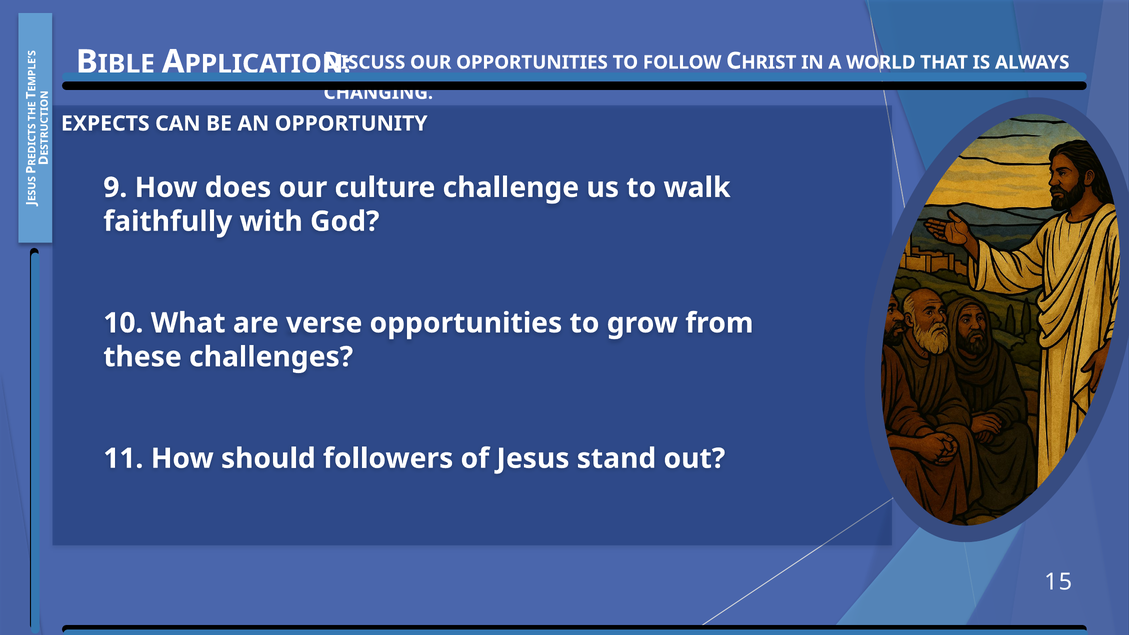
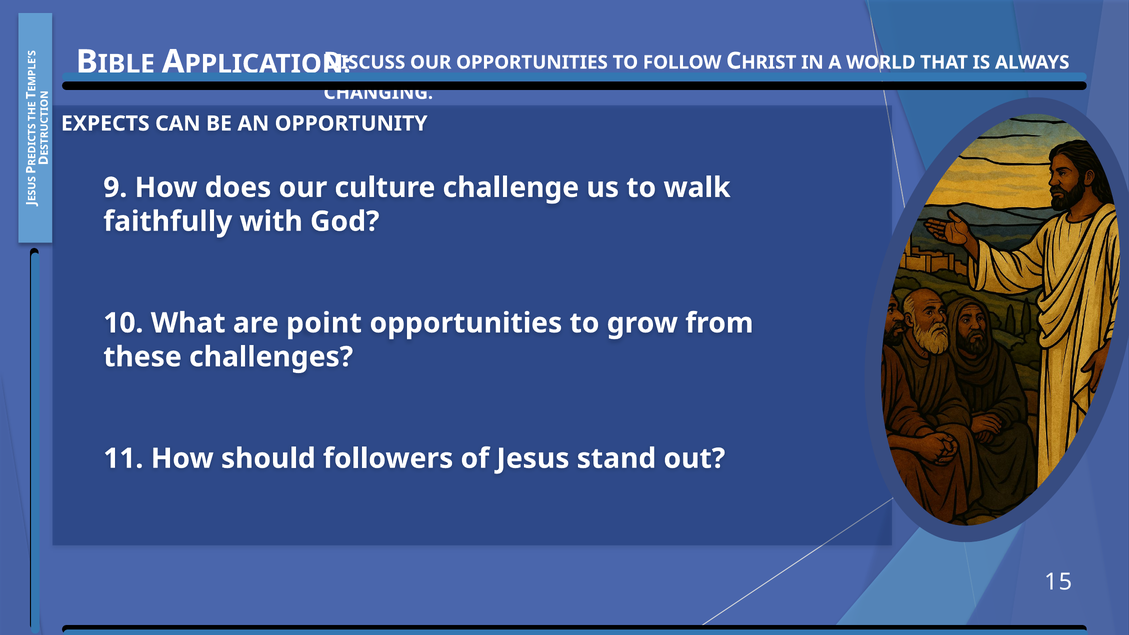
verse: verse -> point (324, 323)
